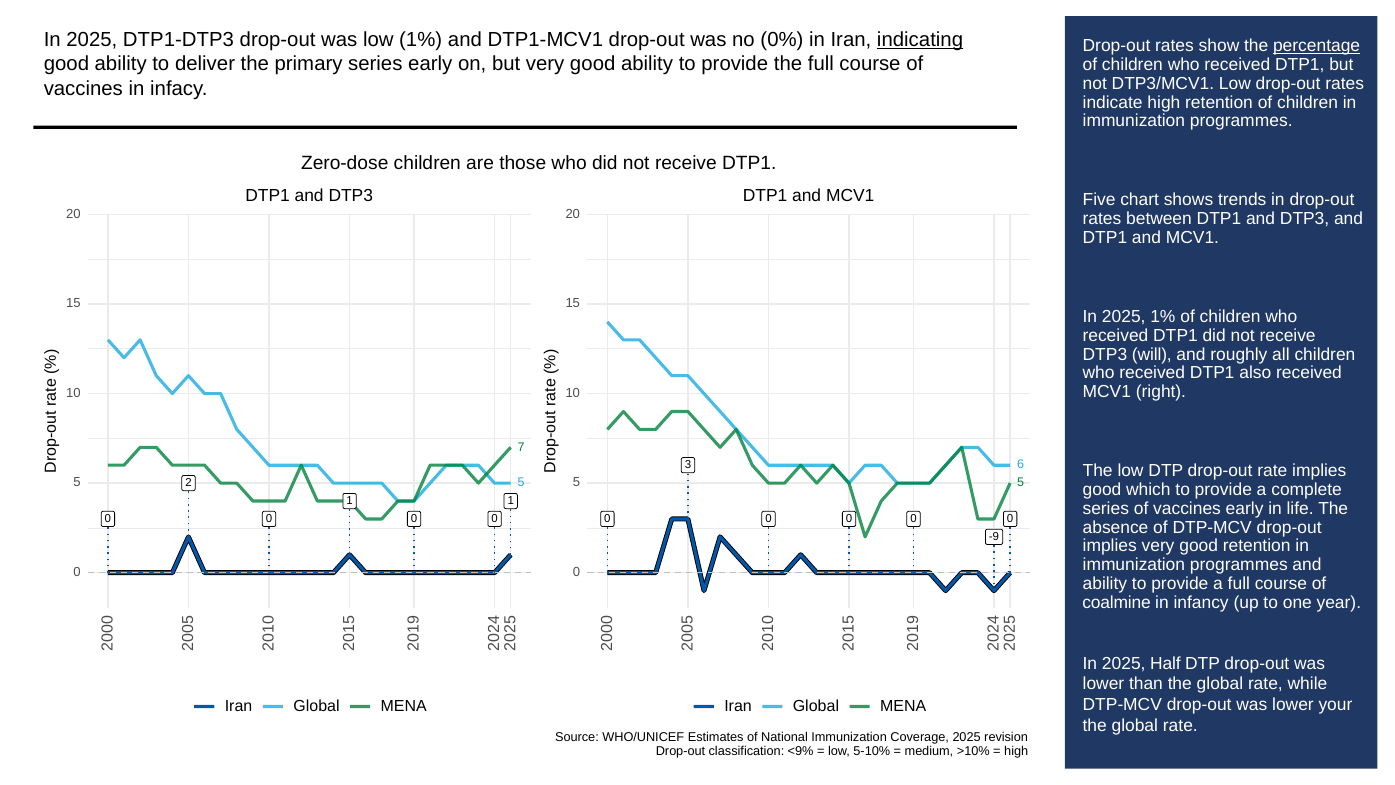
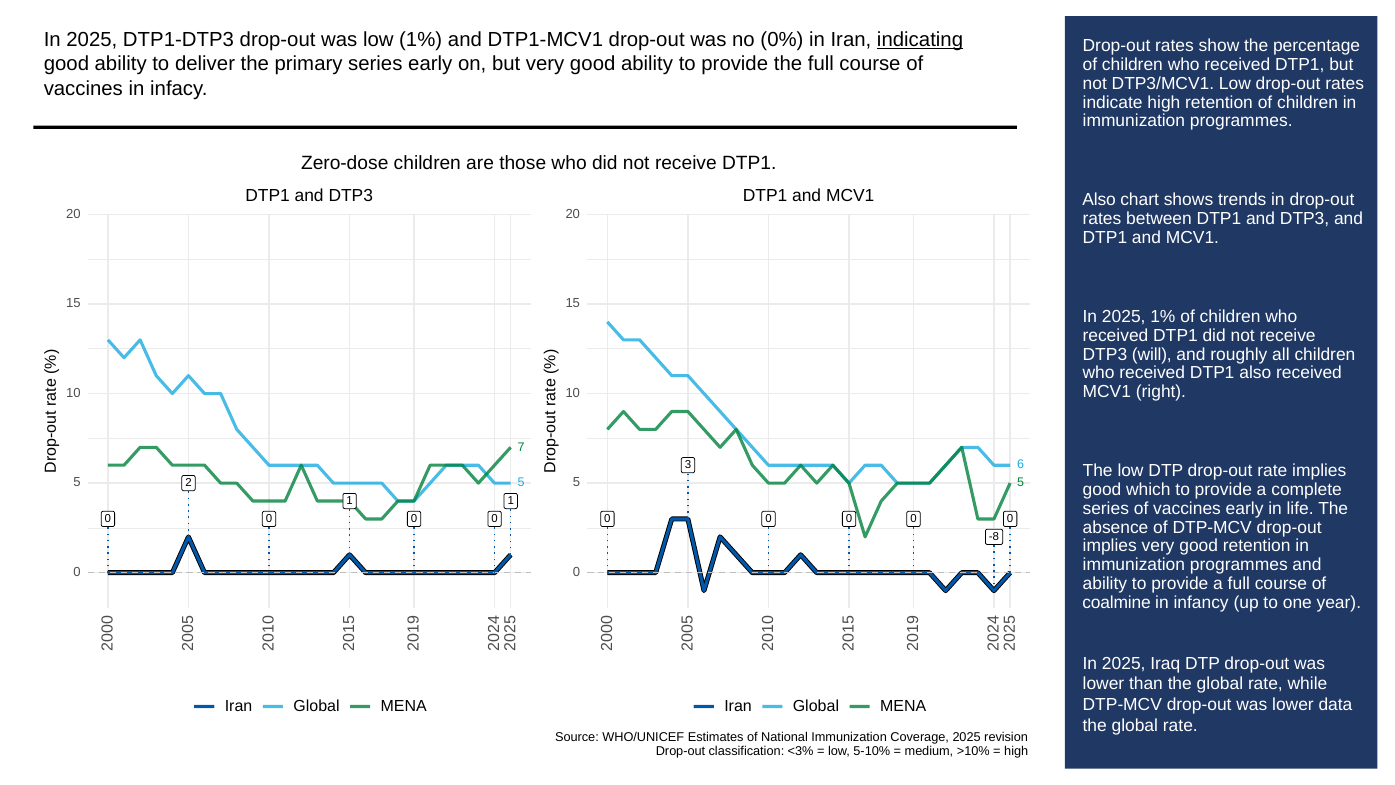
percentage underline: present -> none (1317, 46)
Five: Five -> Also (1099, 200)
-9: -9 -> -8 (994, 536)
Half: Half -> Iraq (1165, 663)
your: your -> data (1335, 705)
<9%: <9% -> <3% (801, 751)
